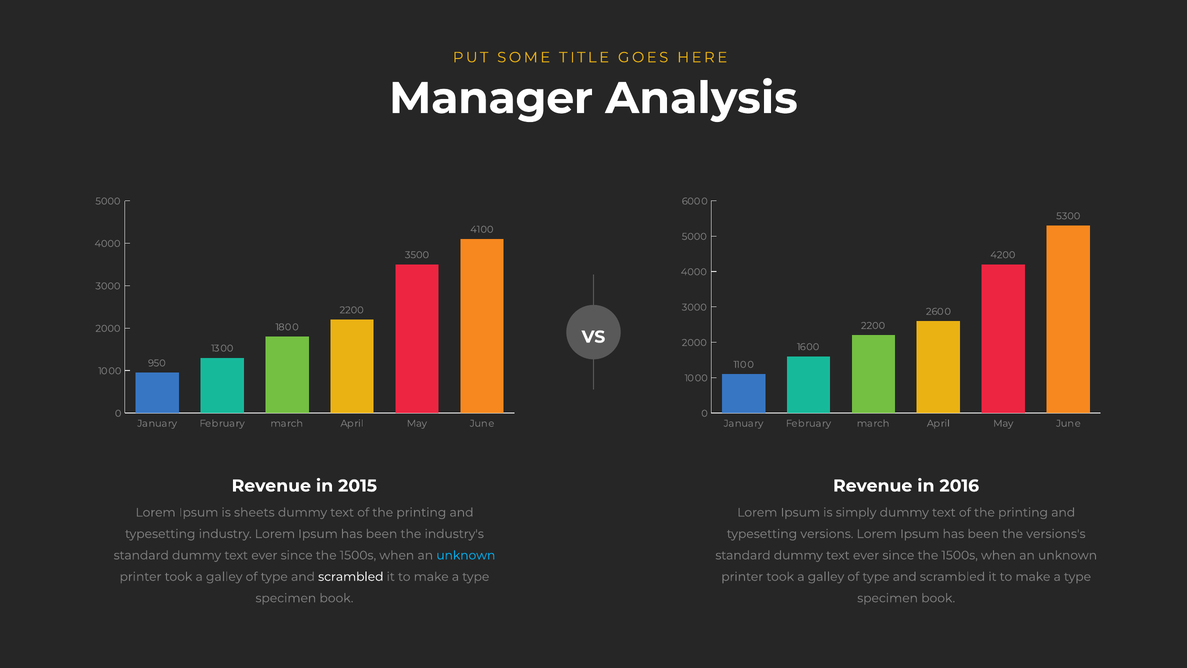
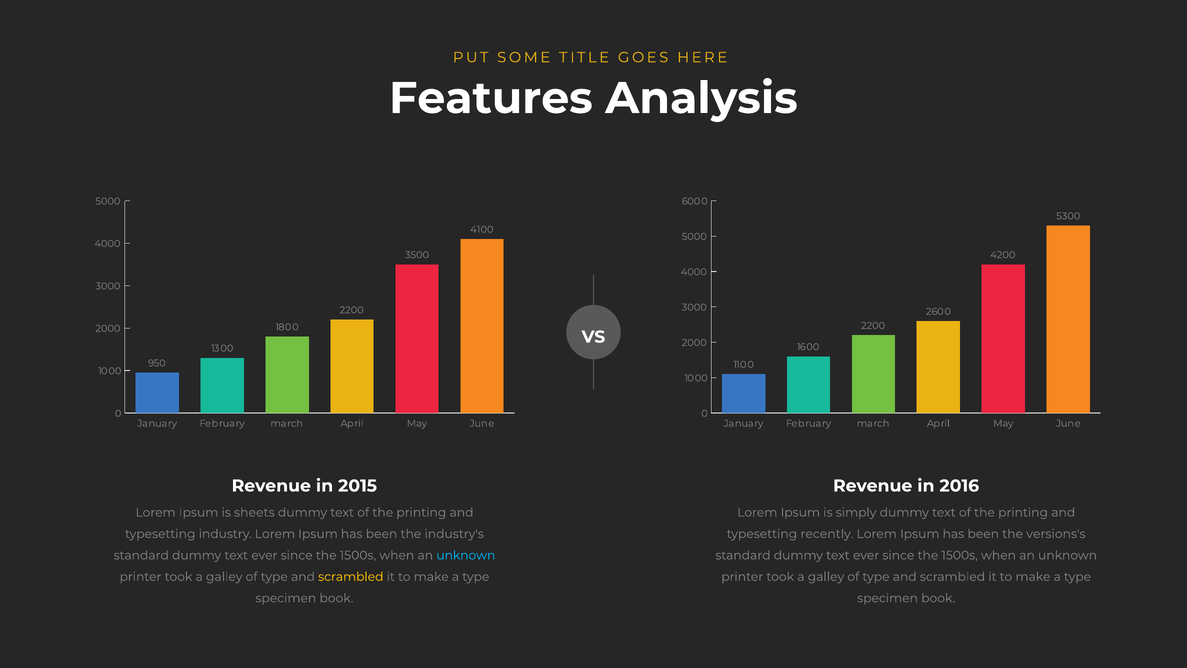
Manager: Manager -> Features (491, 98)
versions: versions -> recently (827, 534)
scrambled colour: white -> yellow (351, 577)
